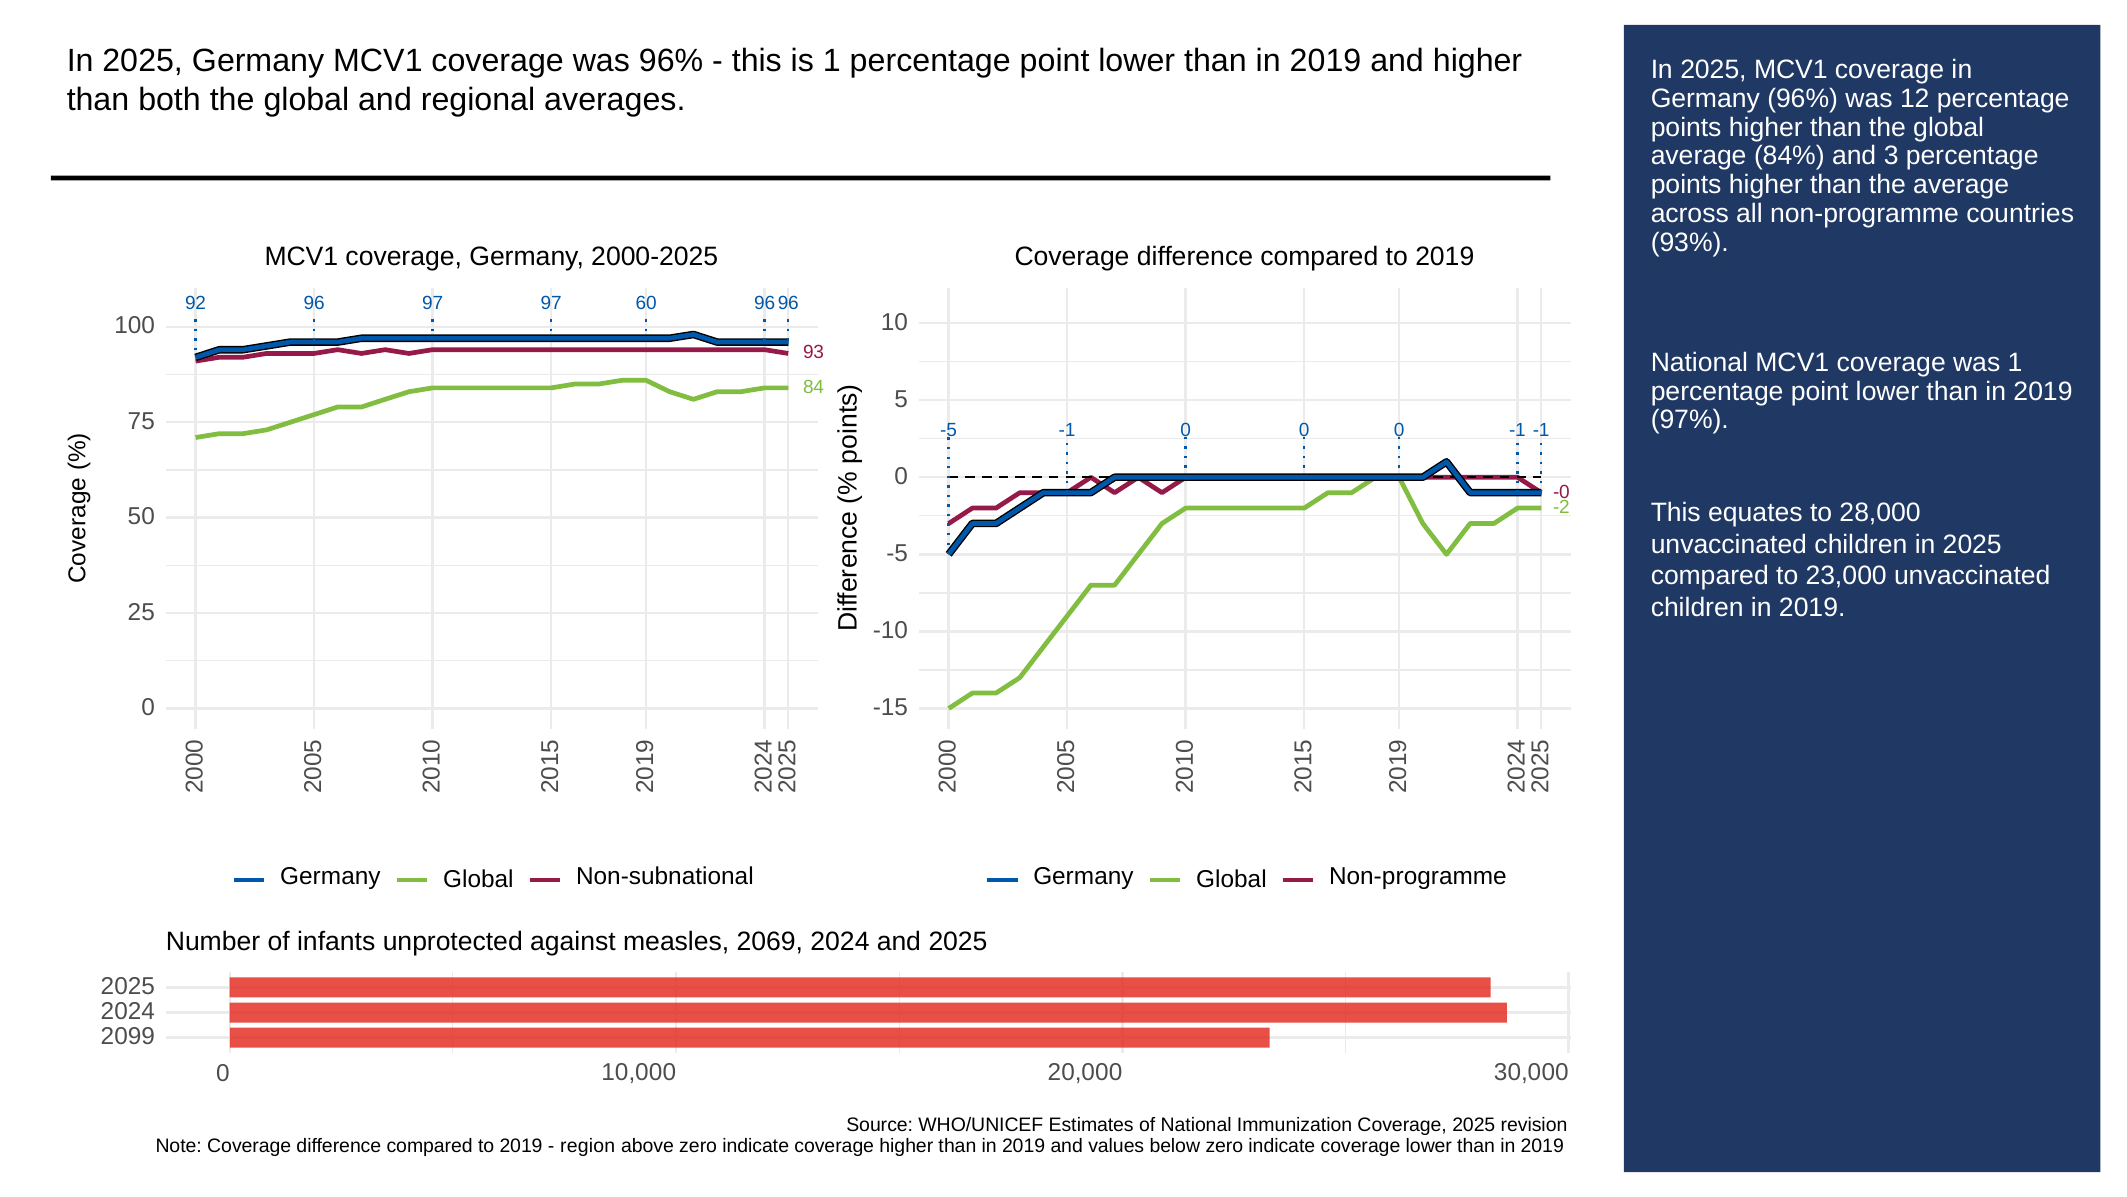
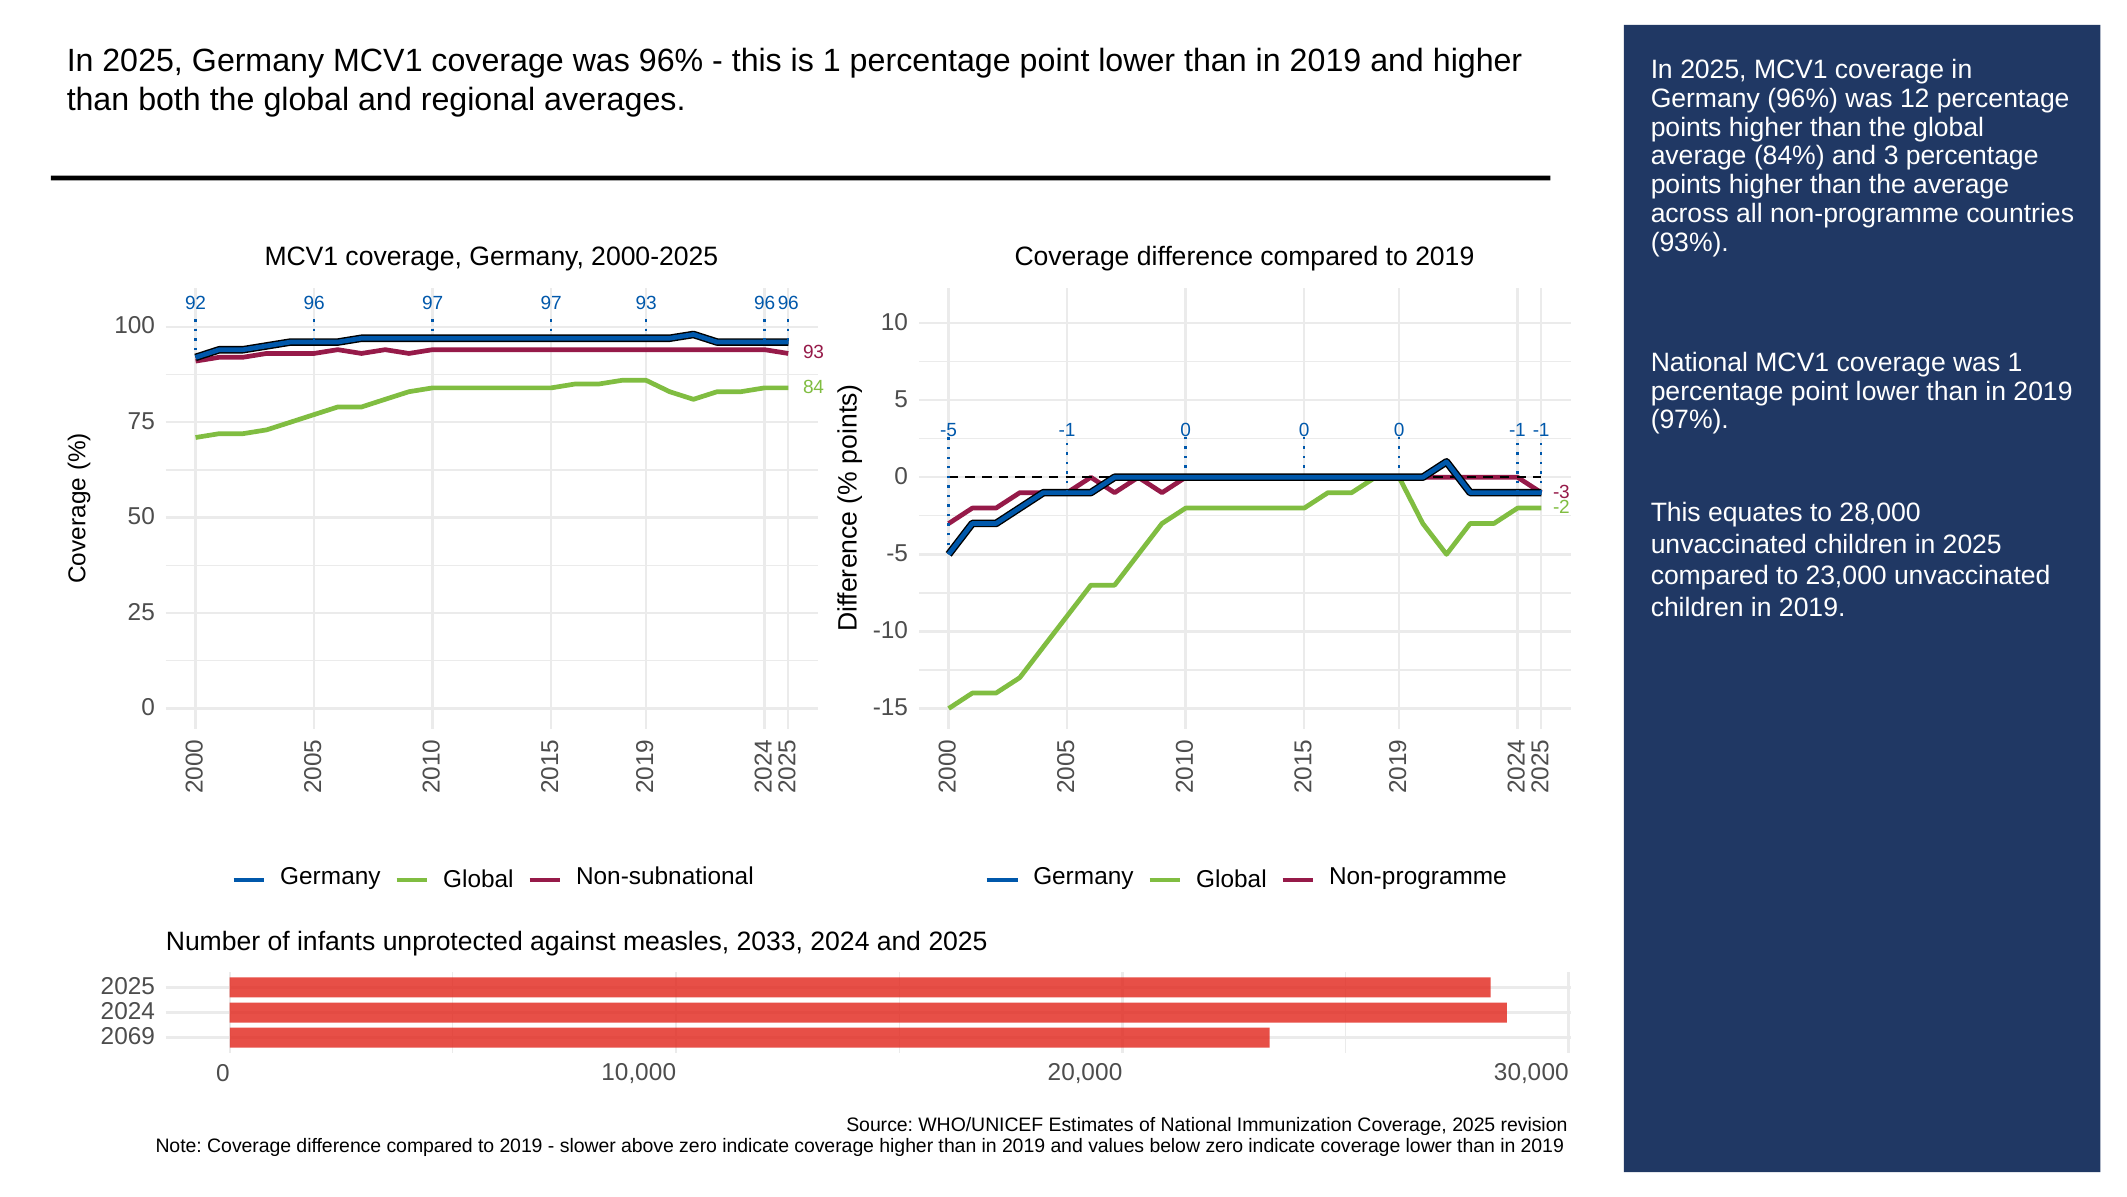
97 60: 60 -> 93 (646, 303)
-0: -0 -> -3 (1561, 492)
2069: 2069 -> 2033 (770, 941)
2099: 2099 -> 2069 (128, 1036)
region: region -> slower (588, 1146)
